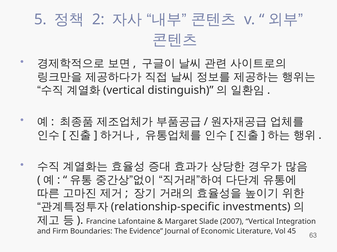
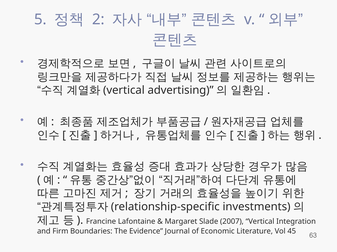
distinguish: distinguish -> advertising (181, 91)
